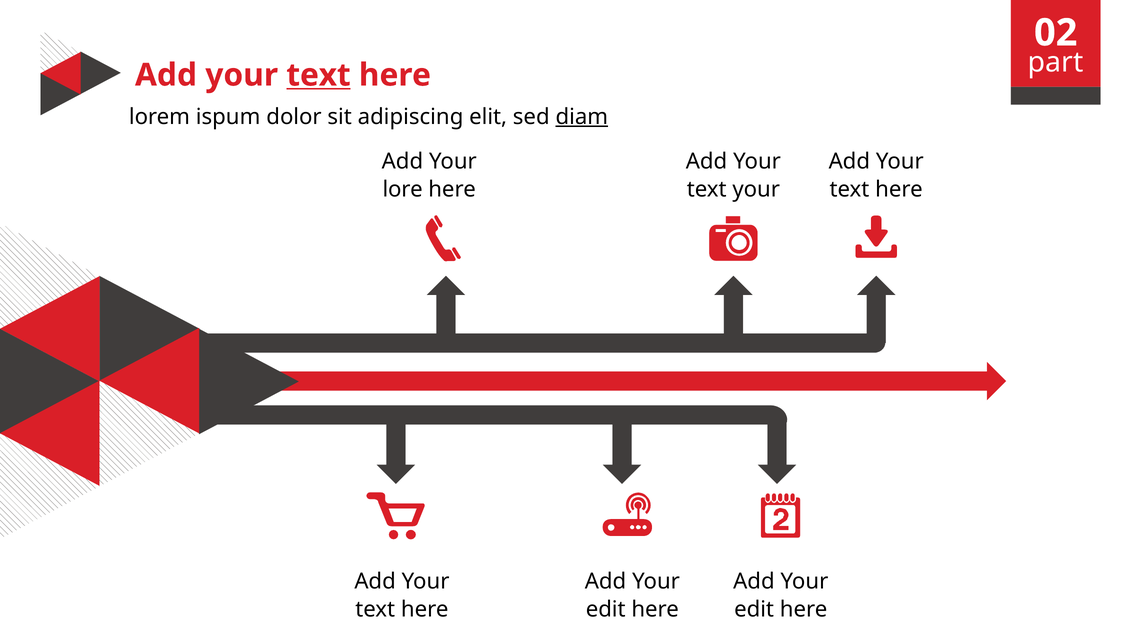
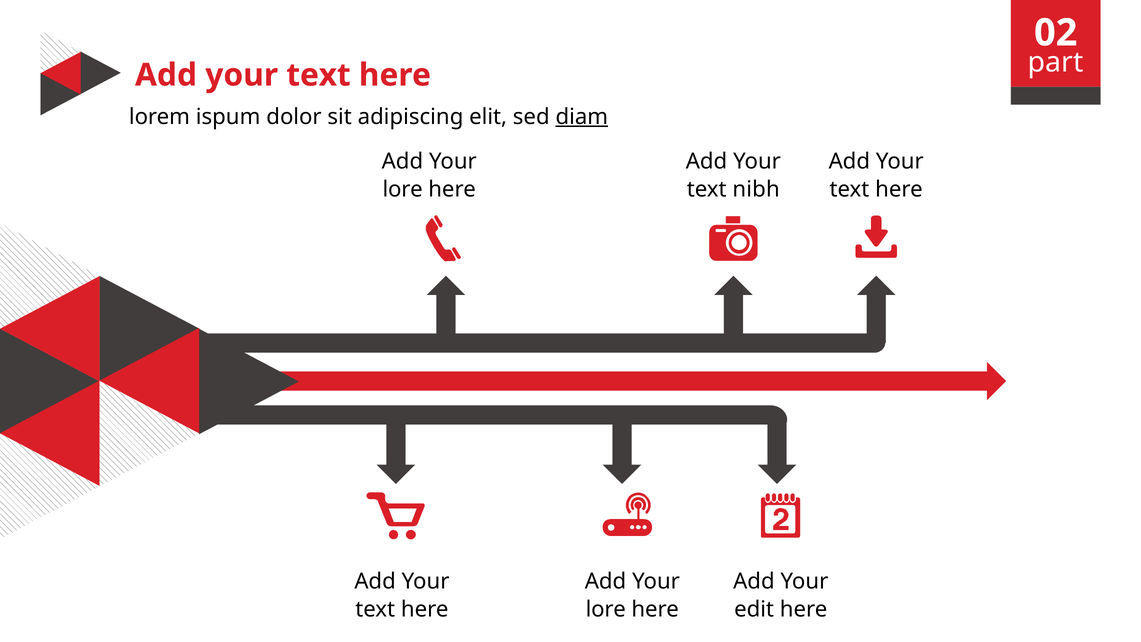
text underline: present -> none (319, 75)
text your: your -> nibh (756, 189)
edit: edit -> lore (606, 609)
